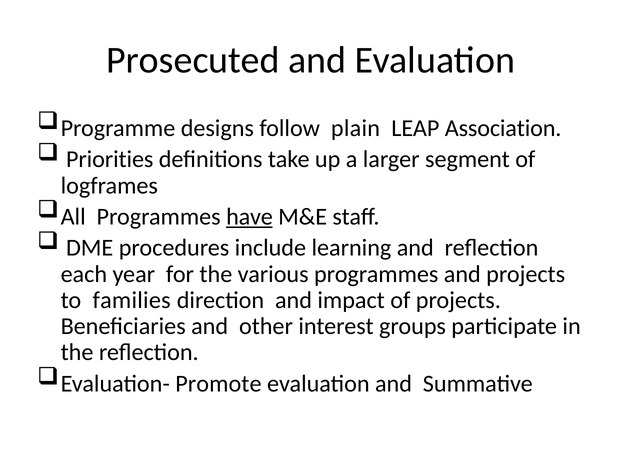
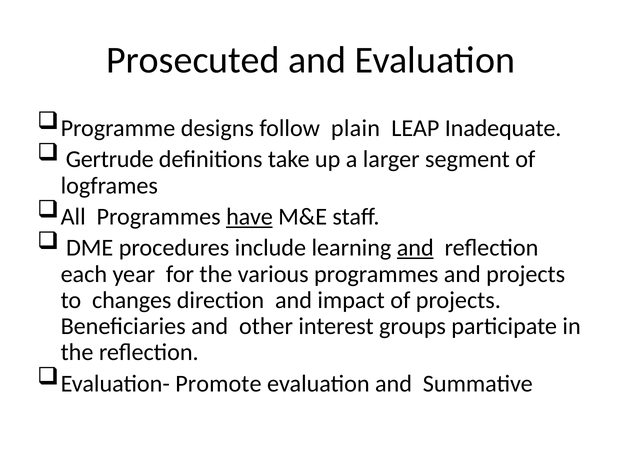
Association: Association -> Inadequate (503, 128)
Priorities: Priorities -> Gertrude (110, 159)
and underline: none -> present (415, 248)
families: families -> changes (132, 300)
